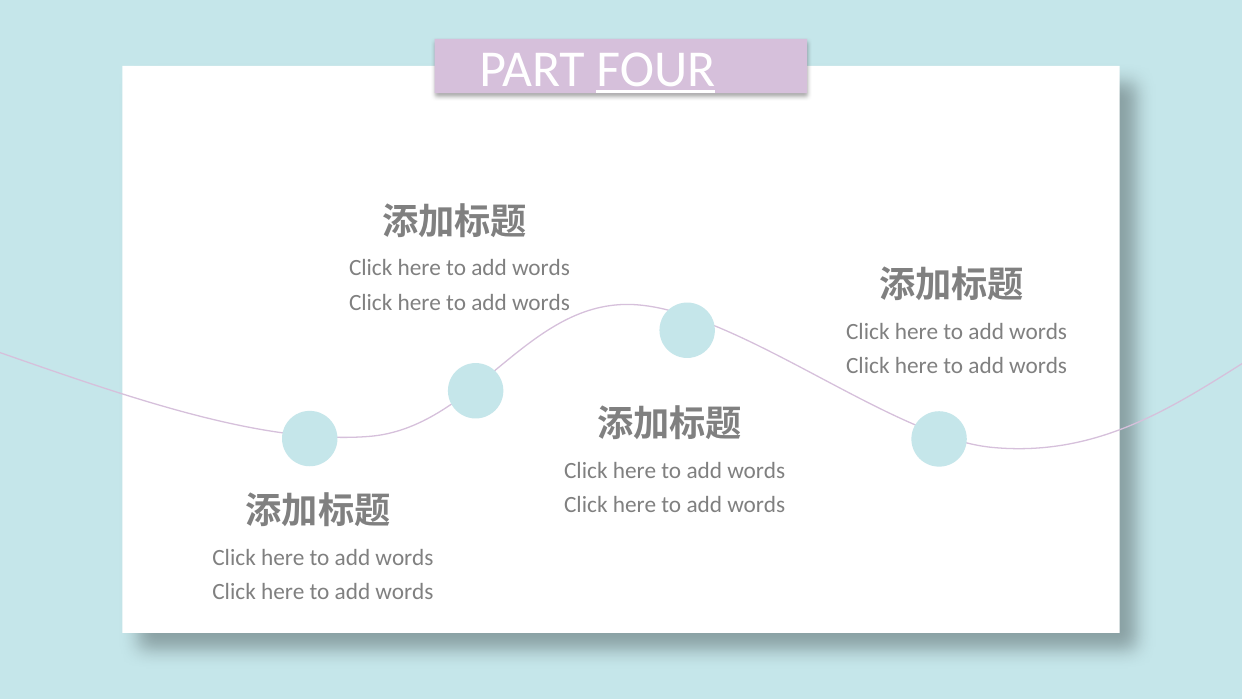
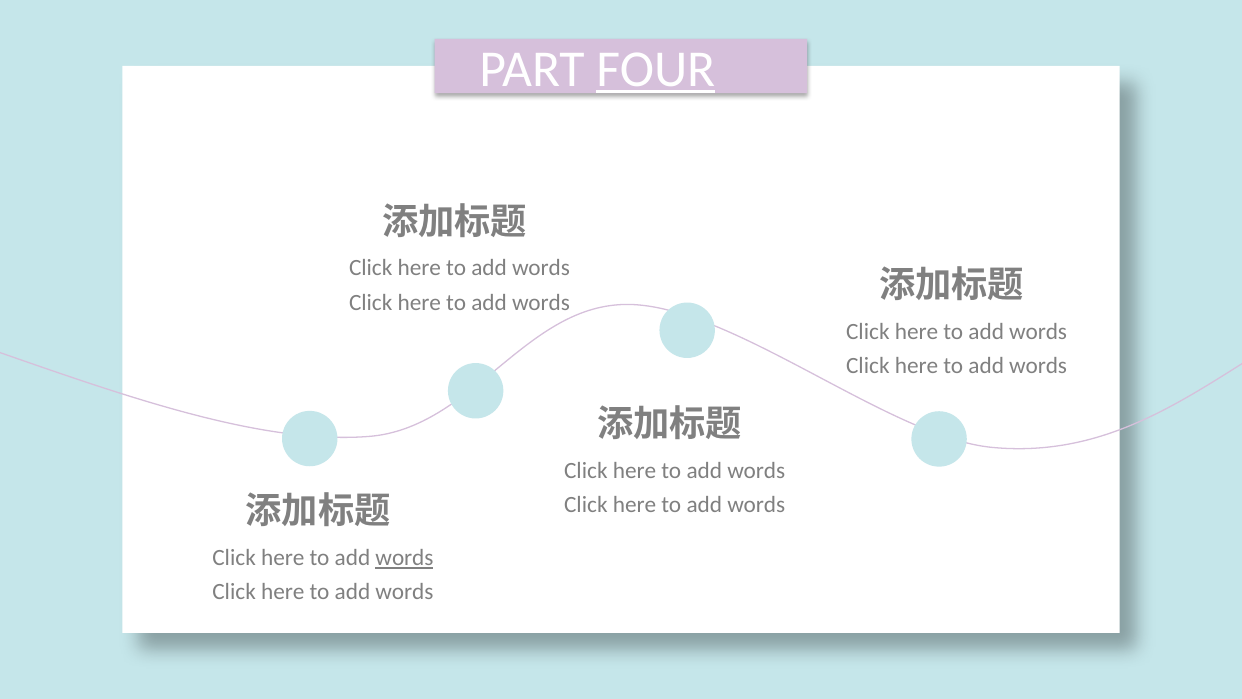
words underline: none -> present (404, 558)
